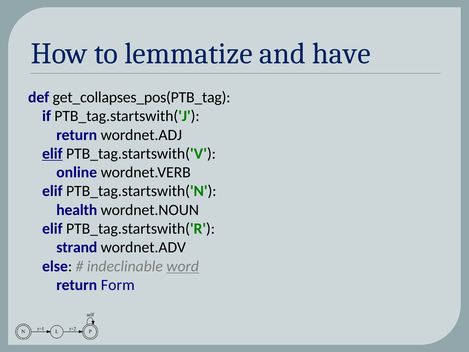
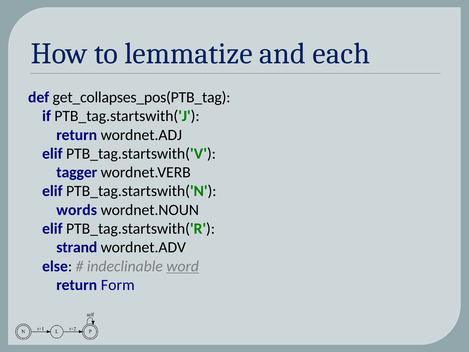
have: have -> each (341, 53)
elif underline: present -> none (52, 154)
online: online -> tagger (77, 172)
health: health -> words (77, 210)
